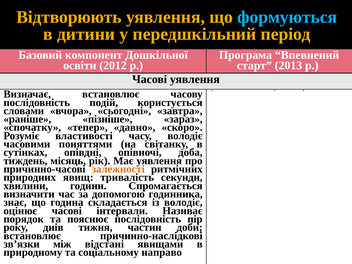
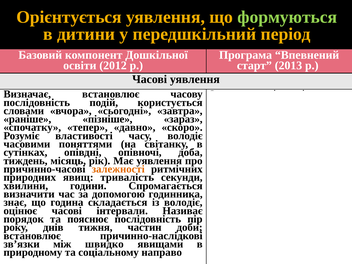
Відтворюють: Відтворюють -> Орієнтується (69, 17)
формуються colour: light blue -> light green (287, 17)
між відстані: відстані -> швидко (104, 244)
